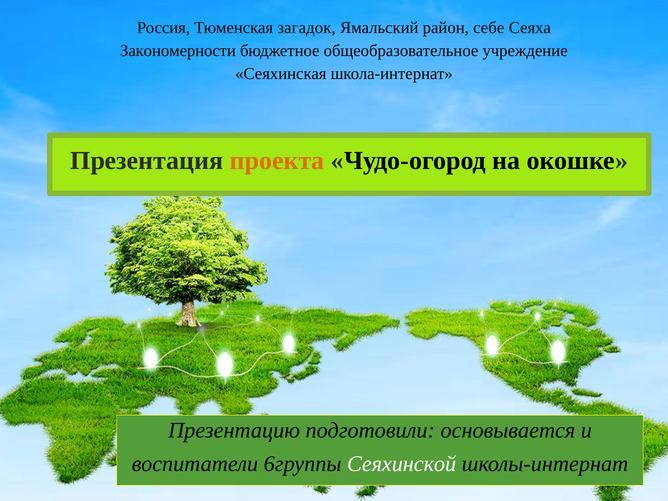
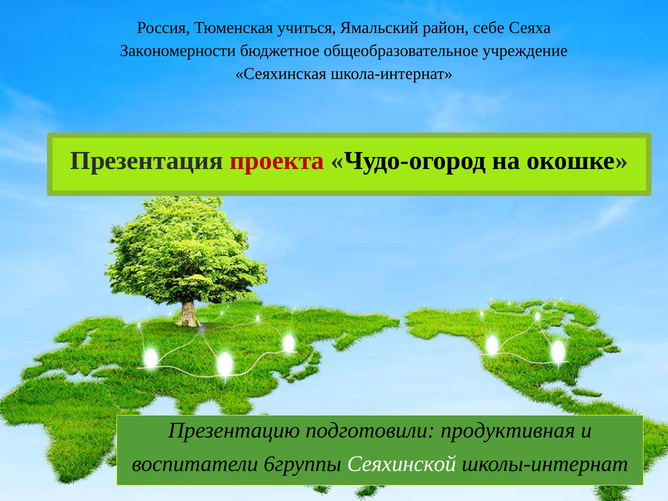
загадок: загадок -> учиться (307, 28)
проекта colour: orange -> red (277, 161)
основывается: основывается -> продуктивная (508, 430)
